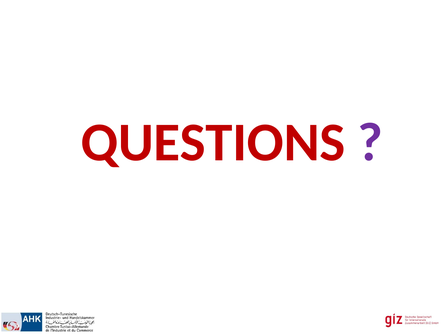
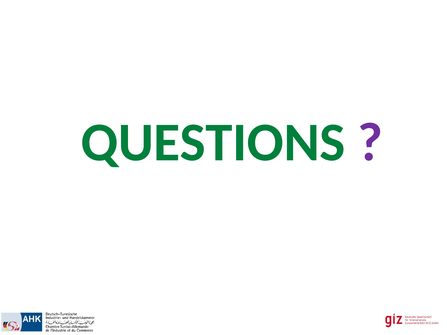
QUESTIONS colour: red -> green (213, 143)
